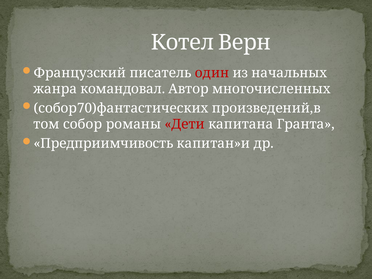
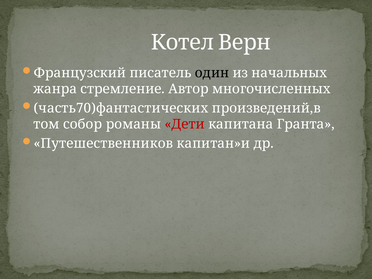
один colour: red -> black (212, 73)
командовал: командовал -> стремление (123, 89)
собор70)фантастических: собор70)фантастических -> часть70)фантастических (121, 108)
Предприимчивость: Предприимчивость -> Путешественников (103, 143)
